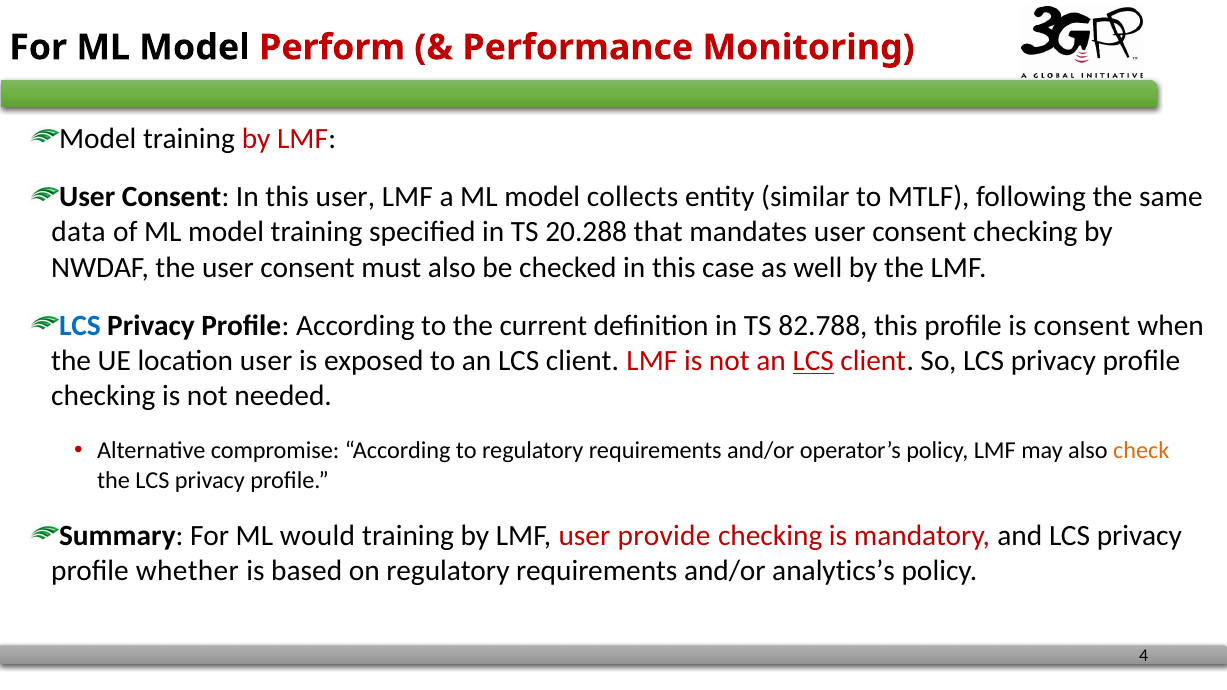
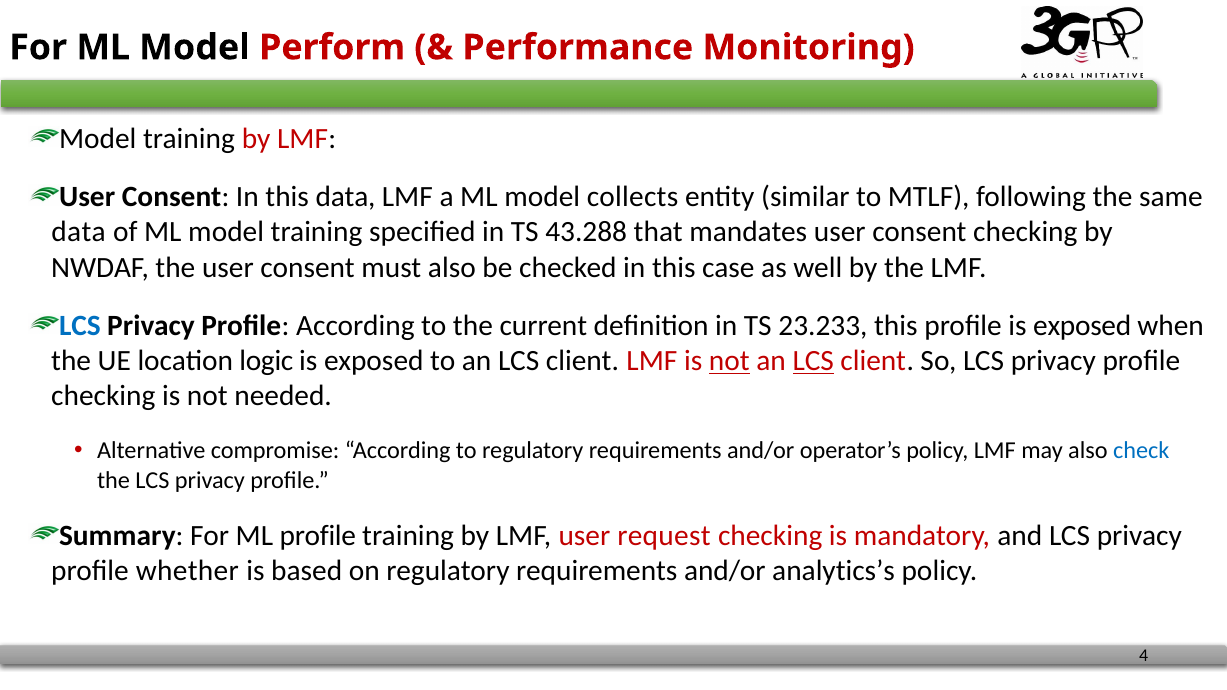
this user: user -> data (346, 197)
20.288: 20.288 -> 43.288 (586, 232)
82.788: 82.788 -> 23.233 (823, 326)
profile is consent: consent -> exposed (1082, 326)
location user: user -> logic (266, 361)
not underline: none -> present (729, 361)
check colour: orange -> blue (1141, 451)
ML would: would -> profile (318, 536)
provide: provide -> request (664, 536)
